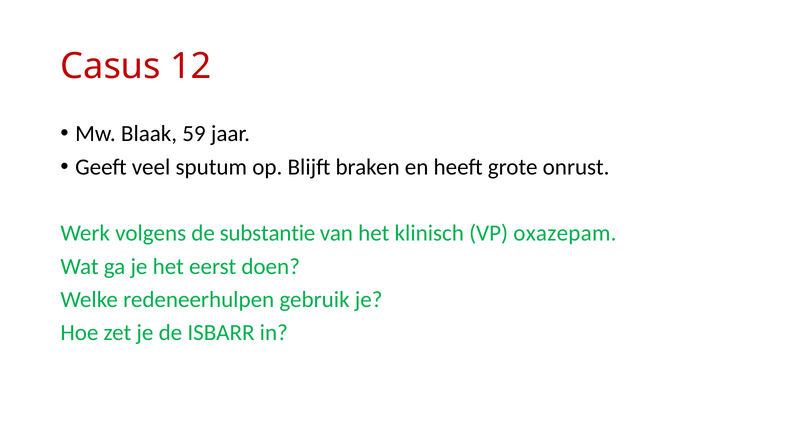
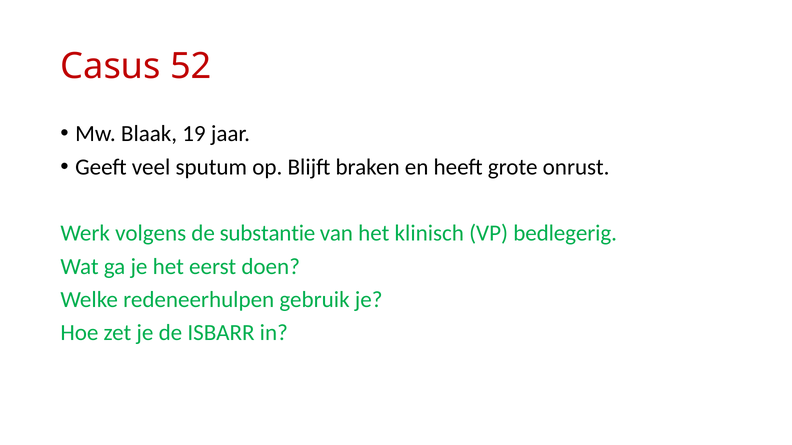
12: 12 -> 52 (191, 67)
59: 59 -> 19 (194, 134)
oxazepam: oxazepam -> bedlegerig (565, 234)
